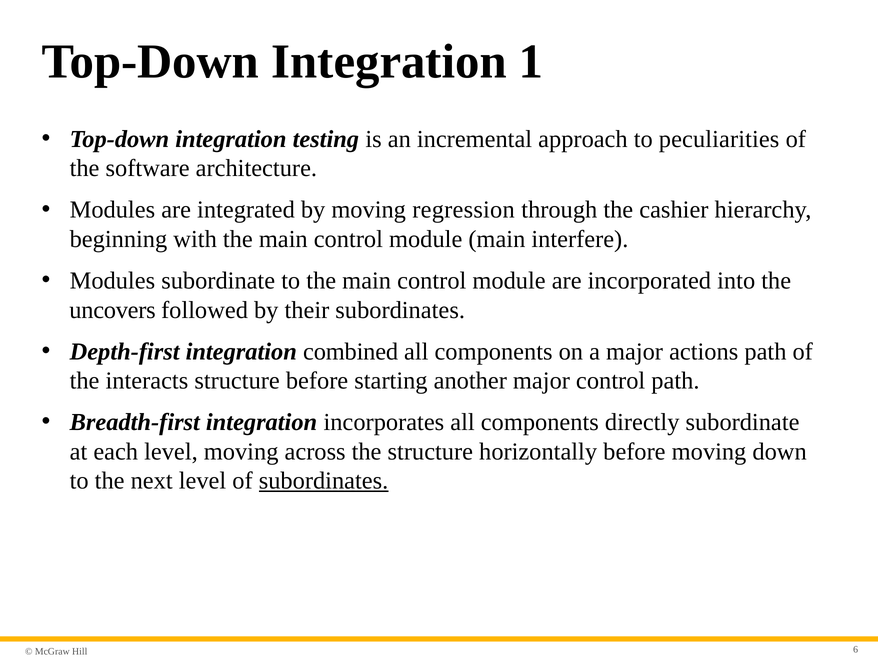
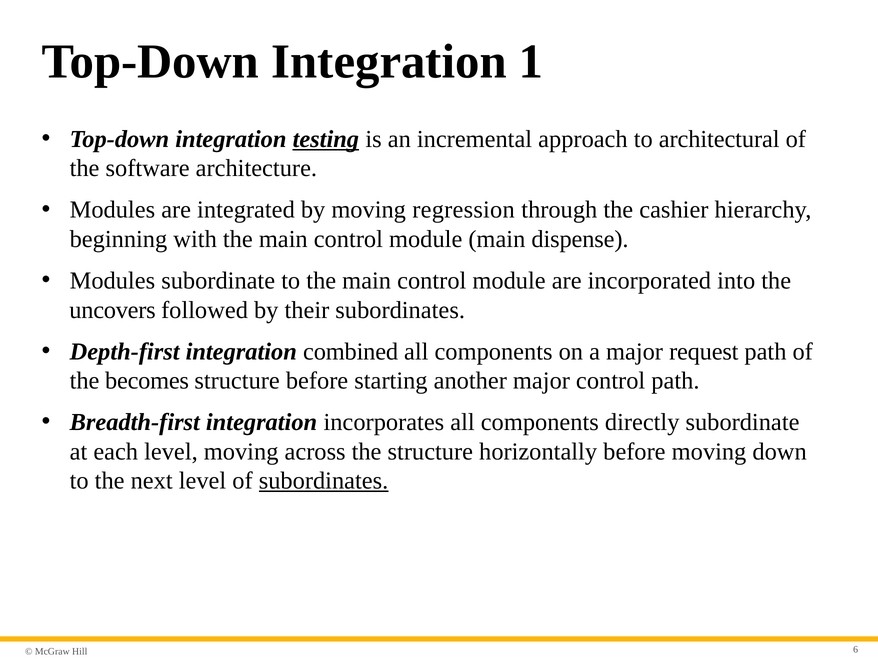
testing underline: none -> present (326, 139)
peculiarities: peculiarities -> architectural (719, 139)
interfere: interfere -> dispense (580, 239)
actions: actions -> request (704, 351)
interacts: interacts -> becomes (147, 380)
